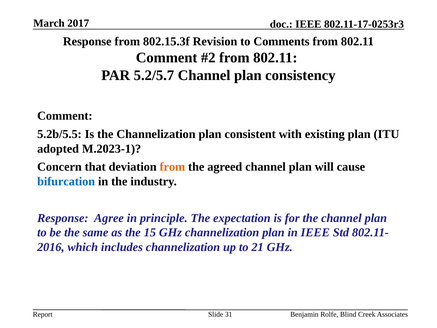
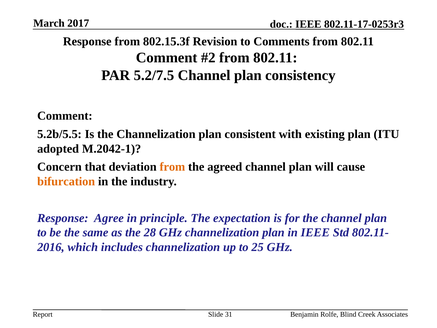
5.2/5.7: 5.2/5.7 -> 5.2/7.5 (154, 75)
M.2023-1: M.2023-1 -> M.2042-1 (112, 149)
bifurcation colour: blue -> orange (66, 181)
15: 15 -> 28 (150, 232)
21: 21 -> 25 (258, 247)
